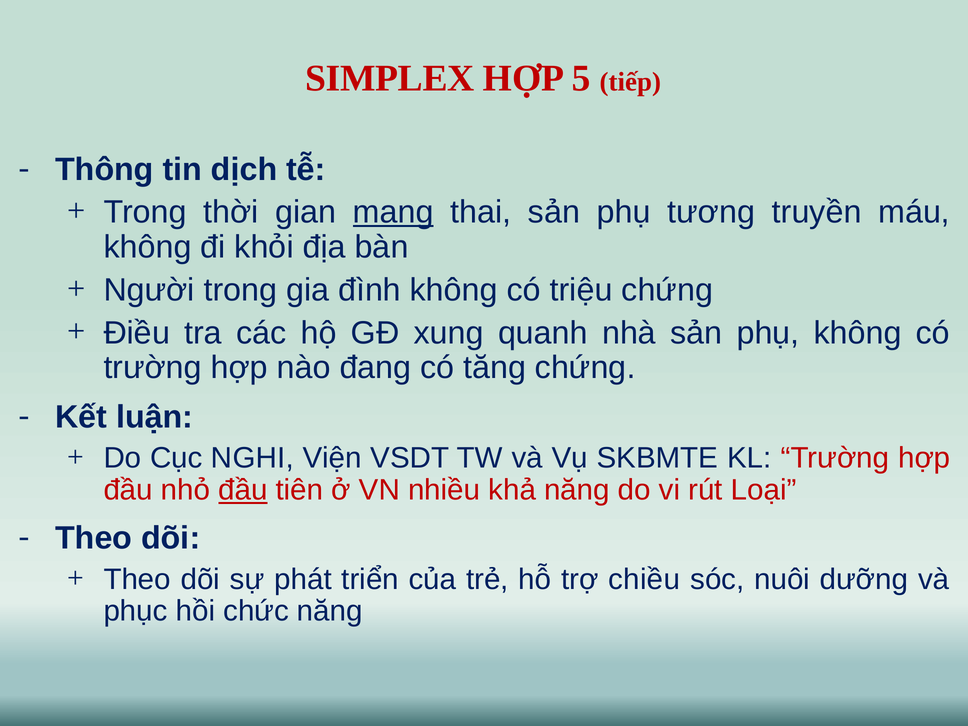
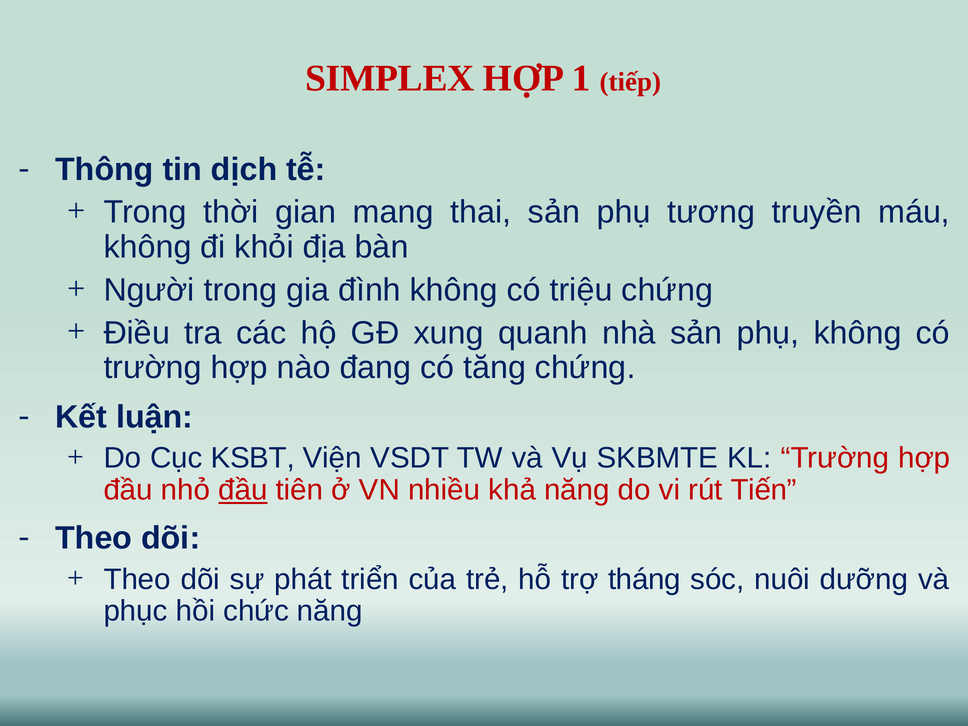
5: 5 -> 1 (581, 78)
mang underline: present -> none (393, 212)
NGHI: NGHI -> KSBT (253, 458)
Loại: Loại -> Tiến (764, 490)
chiều: chiều -> tháng (644, 579)
